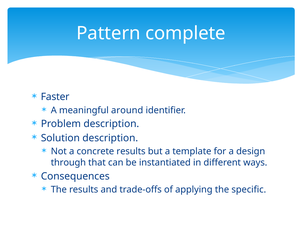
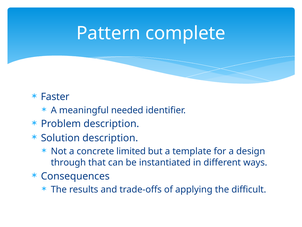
around: around -> needed (127, 110)
concrete results: results -> limited (131, 151)
specific: specific -> difficult (249, 189)
